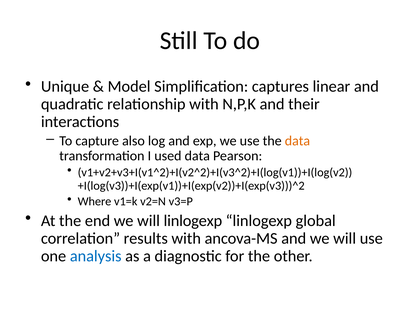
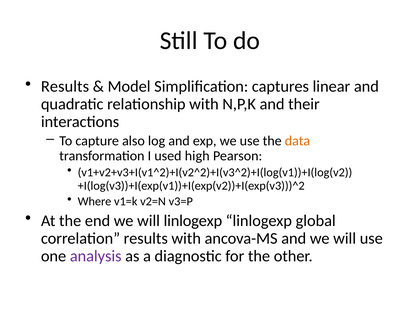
Unique: Unique -> Results (65, 87)
used data: data -> high (197, 156)
analysis colour: blue -> purple (96, 256)
